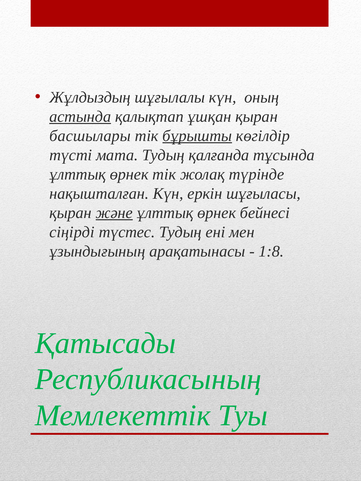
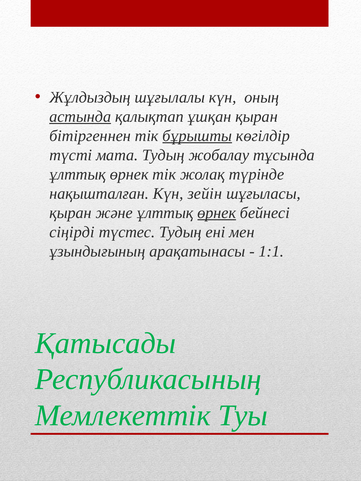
басшылары: басшылары -> бітіргеннен (90, 136)
қалғанда: қалғанда -> жобалау (219, 155)
еркін: еркін -> зейін (205, 194)
және underline: present -> none (114, 213)
өрнек underline: none -> present (217, 213)
1:8: 1:8 -> 1:1 (271, 251)
